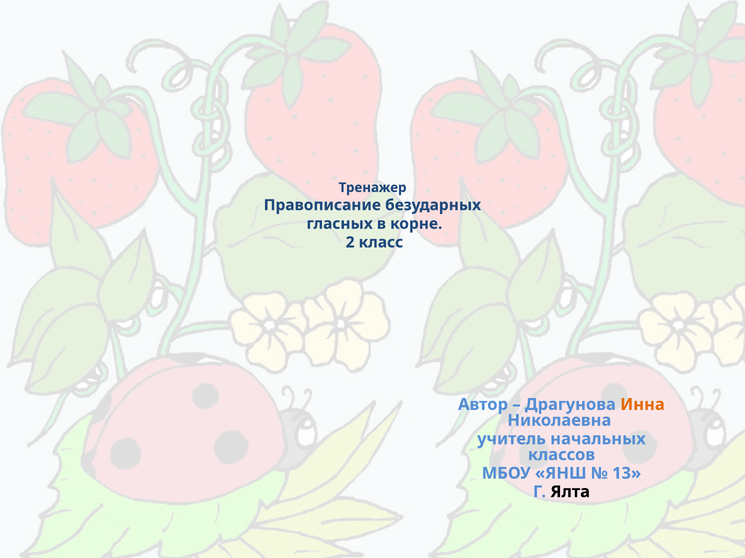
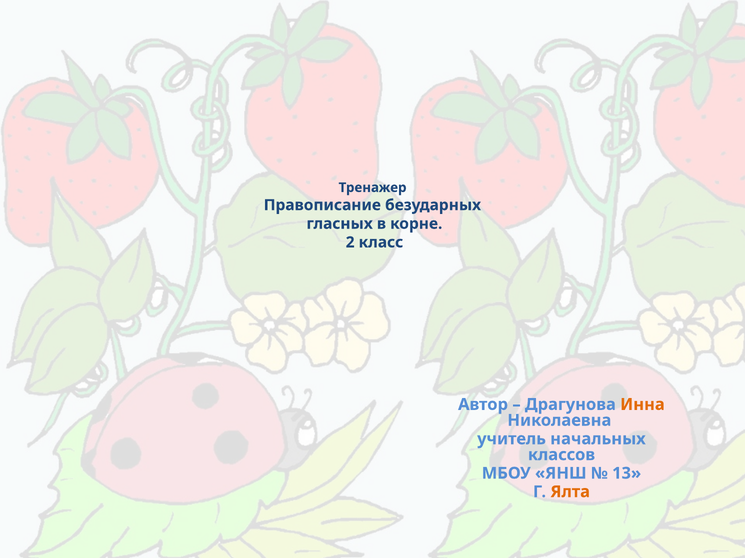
Ялта colour: black -> orange (570, 492)
